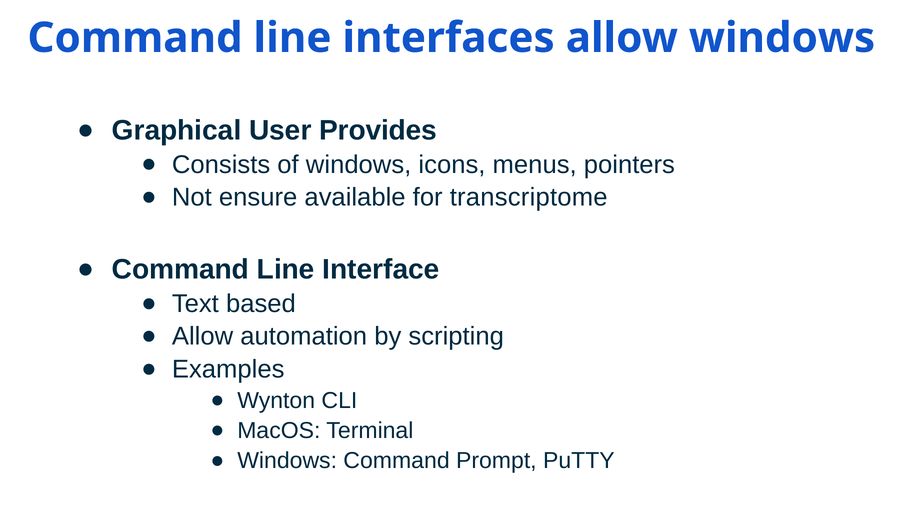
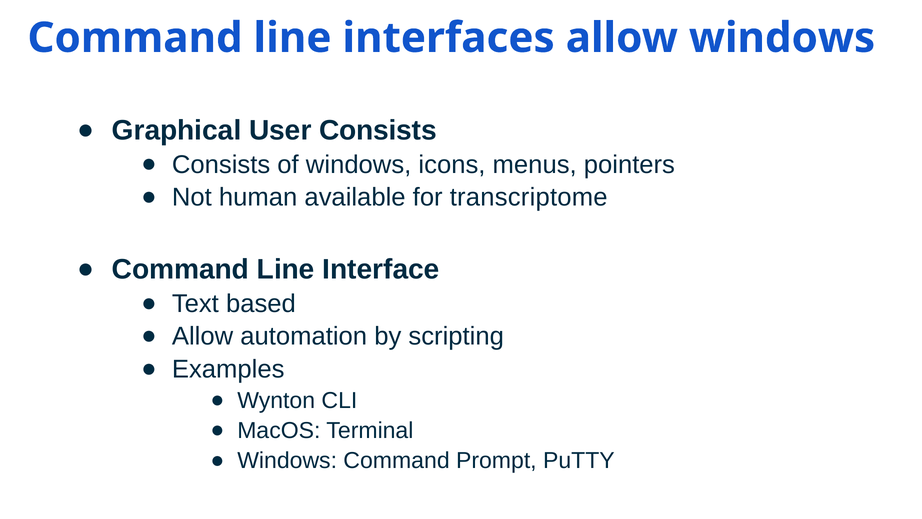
User Provides: Provides -> Consists (378, 130)
ensure: ensure -> human (258, 197)
